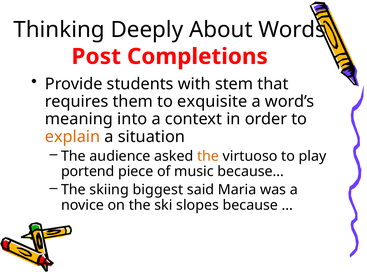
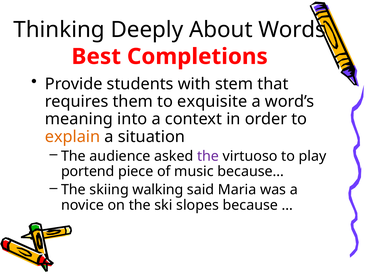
Post: Post -> Best (96, 57)
the colour: orange -> purple (208, 156)
biggest: biggest -> walking (158, 190)
